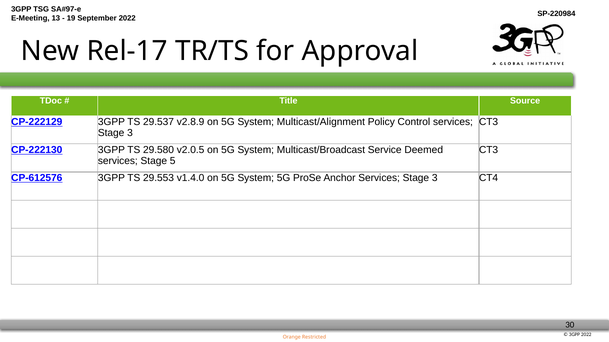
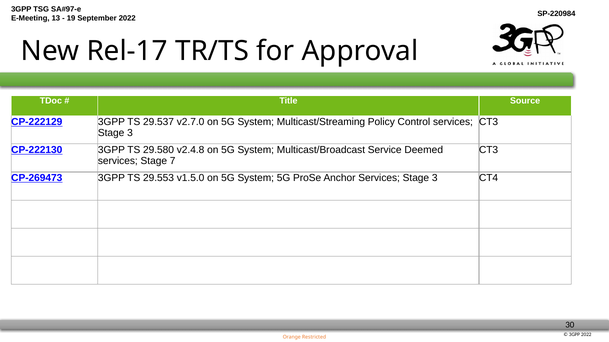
v2.8.9: v2.8.9 -> v2.7.0 (191, 122)
Multicast/Alignment: Multicast/Alignment -> Multicast/Streaming (321, 122)
v2.0.5: v2.0.5 -> v2.4.8 (191, 150)
5: 5 -> 7 (173, 161)
CP-612576: CP-612576 -> CP-269473 (37, 178)
v1.4.0: v1.4.0 -> v1.5.0 (191, 178)
